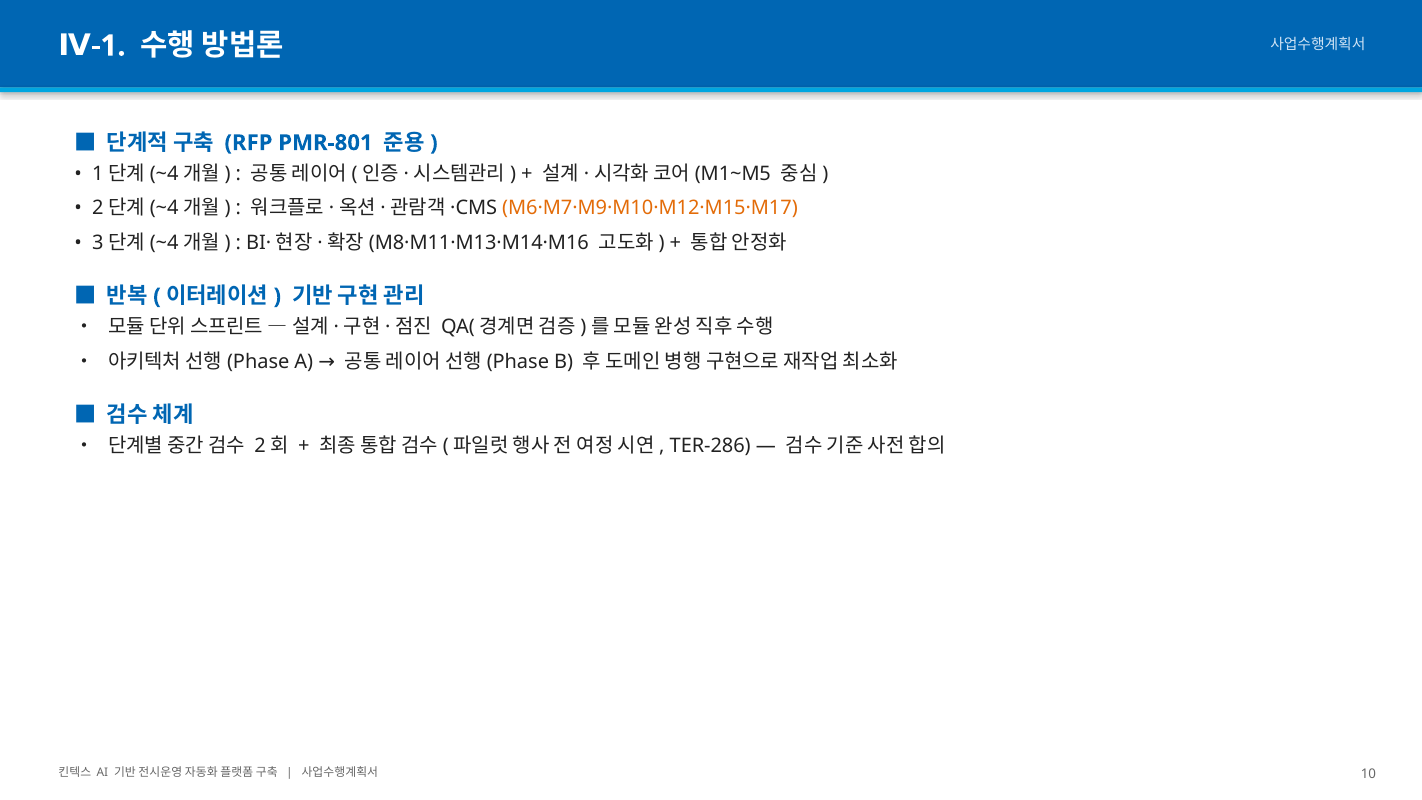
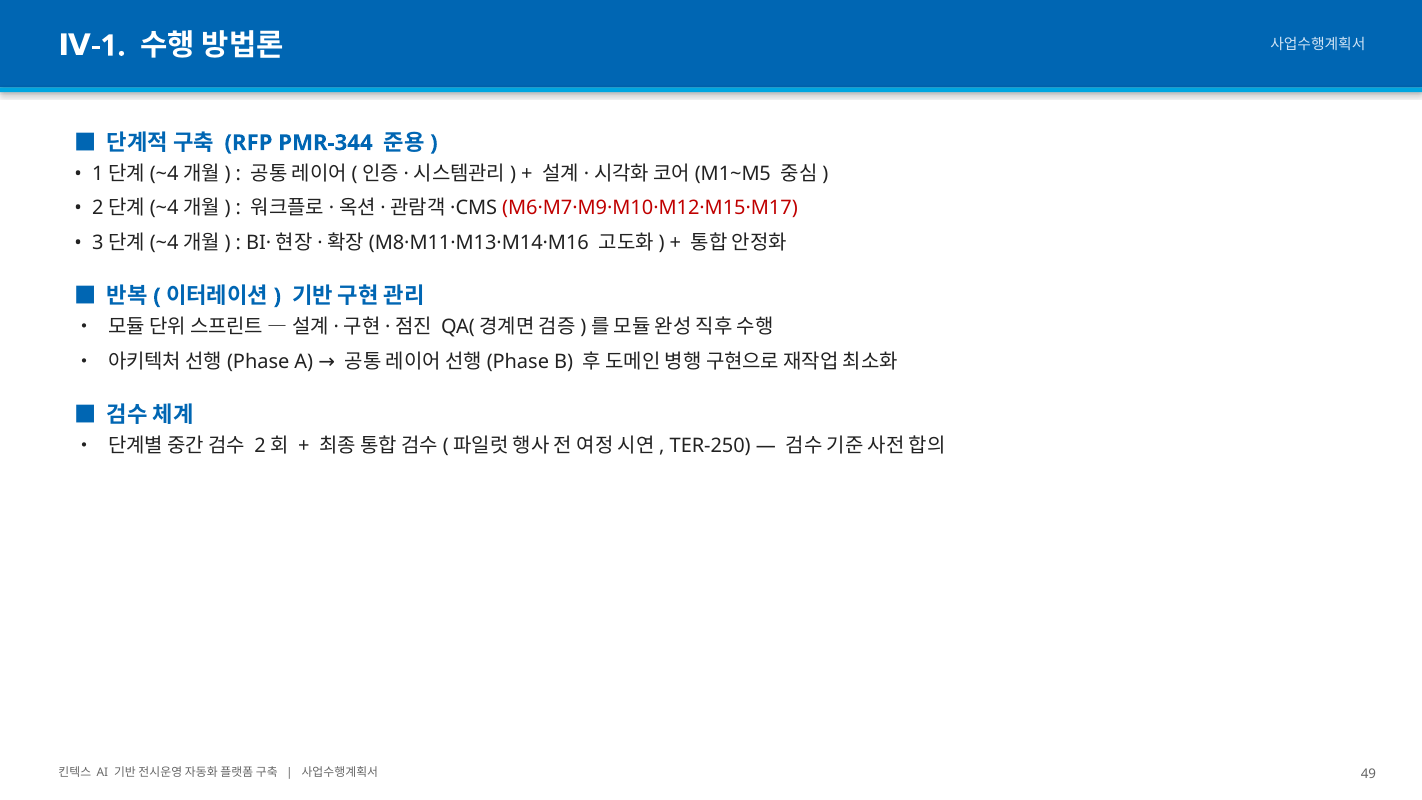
PMR-801: PMR-801 -> PMR-344 (325, 143)
M6·M7·M9·M10·M12·M15·M17 colour: orange -> red (650, 208)
TER-286: TER-286 -> TER-250 (710, 446)
10: 10 -> 49 (1368, 774)
